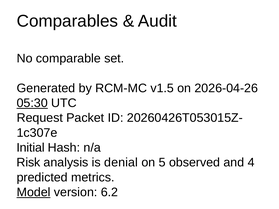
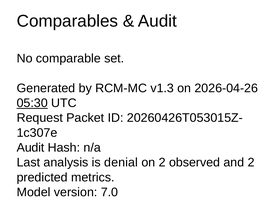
v1.5: v1.5 -> v1.3 (162, 88)
Initial: Initial -> Audit (31, 148)
Risk: Risk -> Last (28, 163)
on 5: 5 -> 2 (162, 163)
and 4: 4 -> 2 (251, 163)
Model underline: present -> none (34, 192)
6.2: 6.2 -> 7.0 (109, 192)
